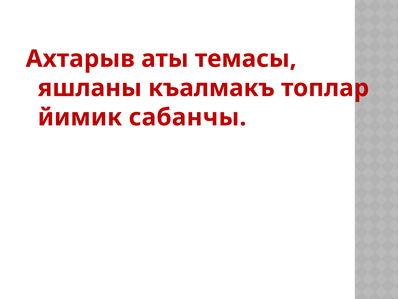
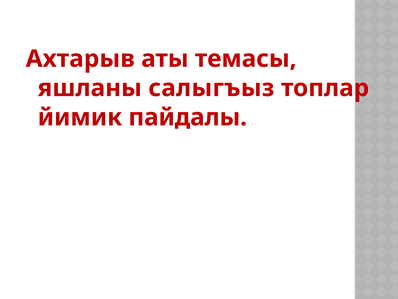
къалмакъ: къалмакъ -> салыгъыз (211, 88)
сабанчы: сабанчы -> пайдалы (188, 117)
